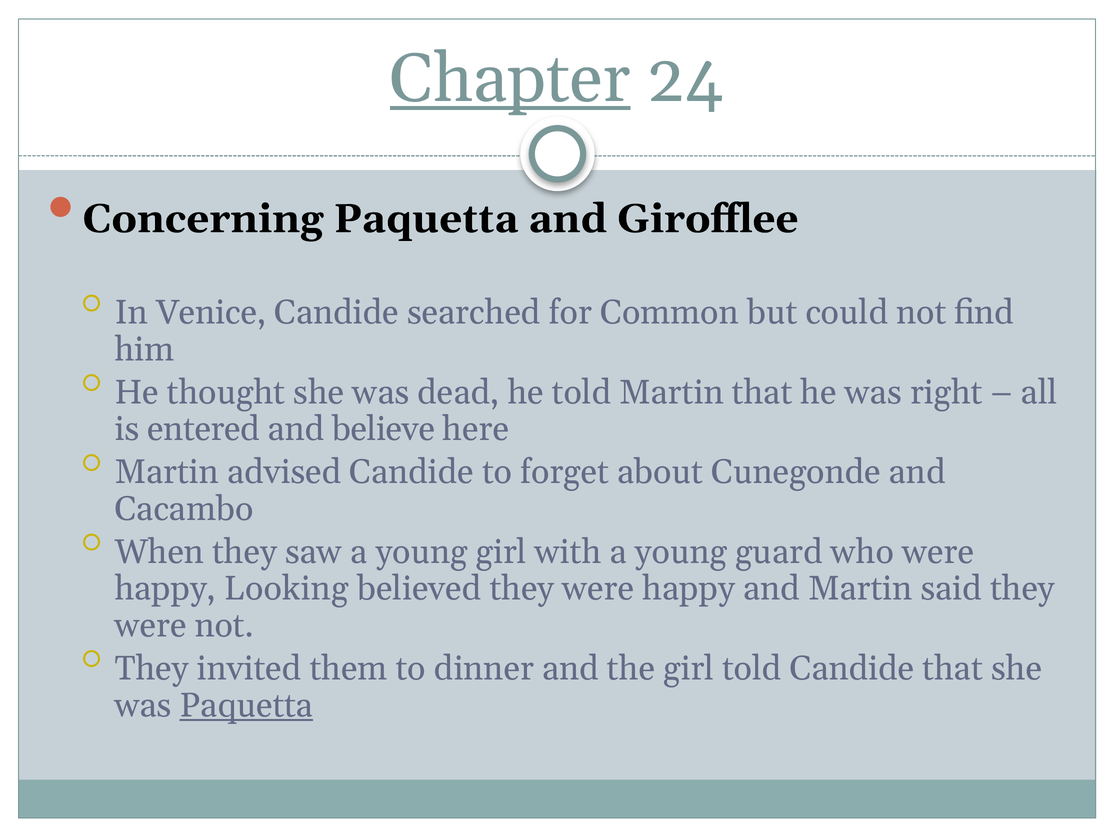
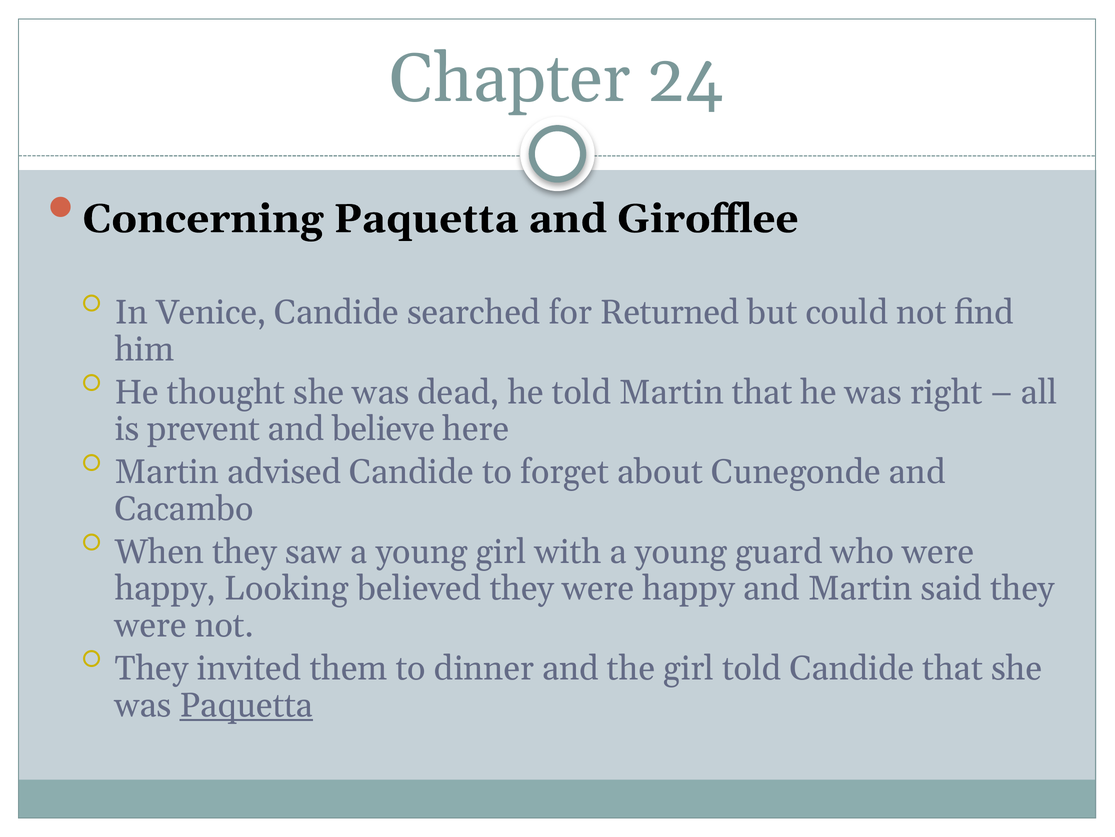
Chapter underline: present -> none (510, 79)
Common: Common -> Returned (670, 312)
entered: entered -> prevent (204, 429)
